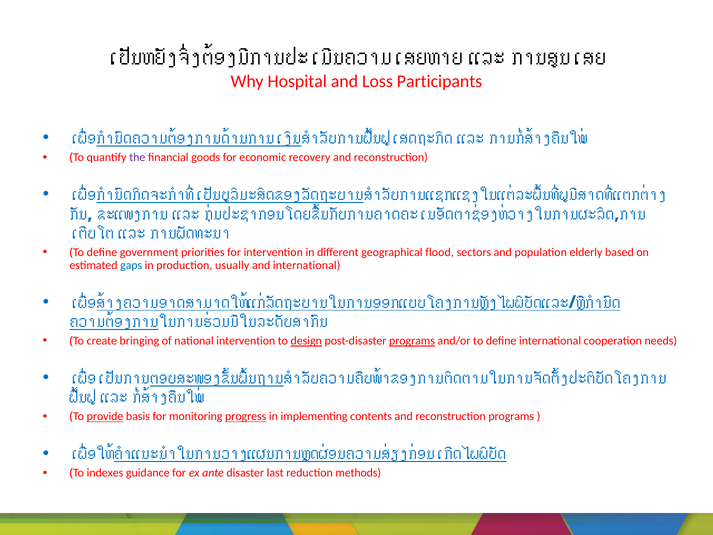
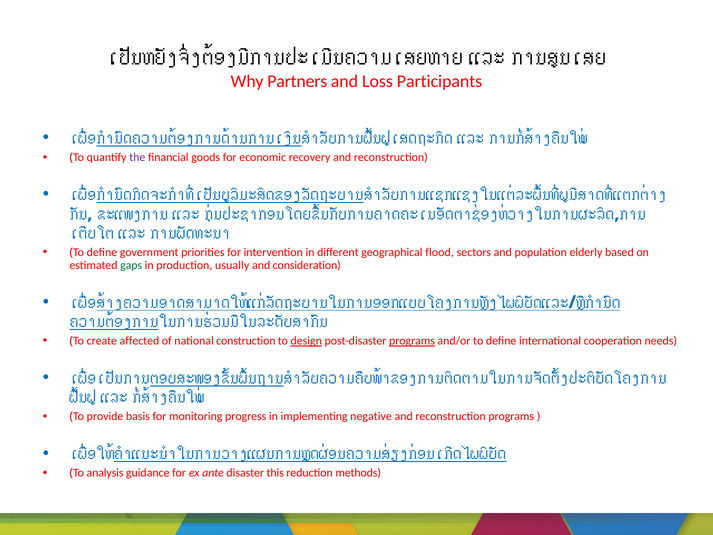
Hospital: Hospital -> Partners (297, 81)
gaps colour: blue -> green (131, 265)
and international: international -> consideration (307, 265)
bringing: bringing -> affected (139, 341)
national intervention: intervention -> construction (246, 341)
provide underline: present -> none (105, 416)
progress underline: present -> none (246, 416)
contents: contents -> negative (371, 416)
indexes: indexes -> analysis (105, 473)
last: last -> this (275, 473)
